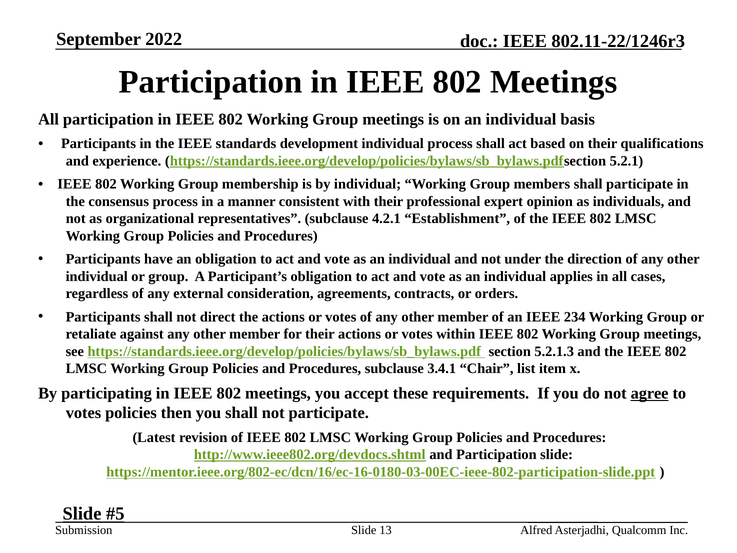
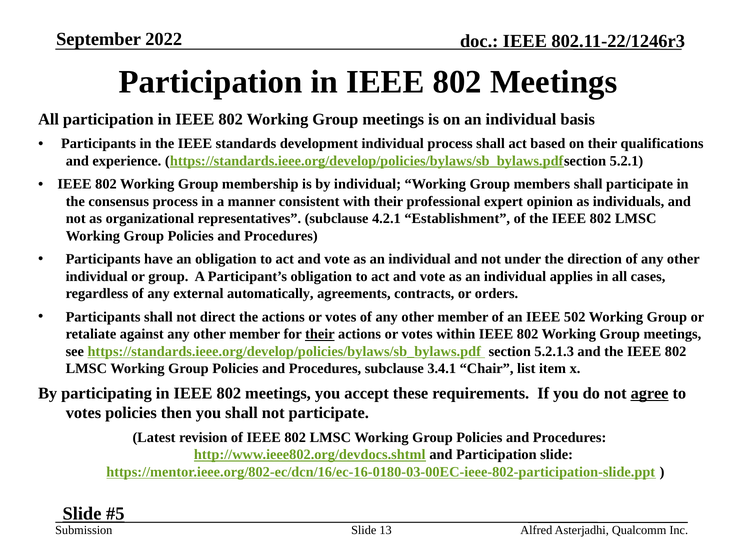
consideration: consideration -> automatically (270, 293)
234: 234 -> 502 (575, 317)
their underline: none -> present (320, 334)
